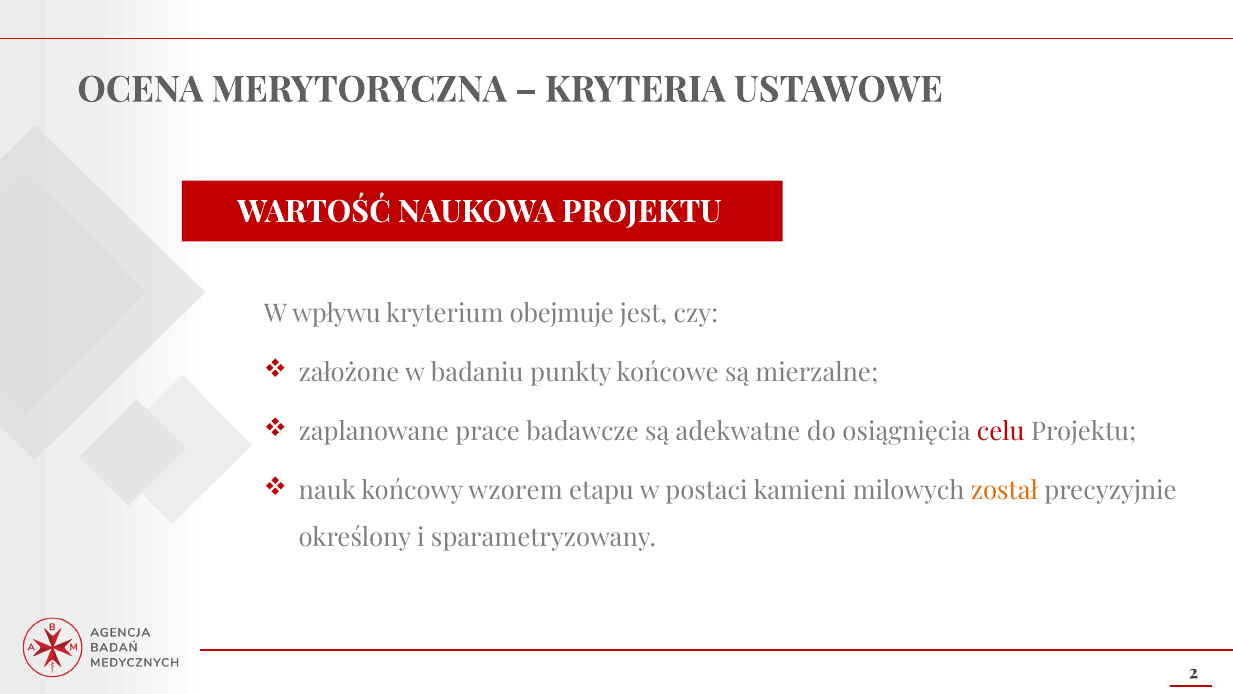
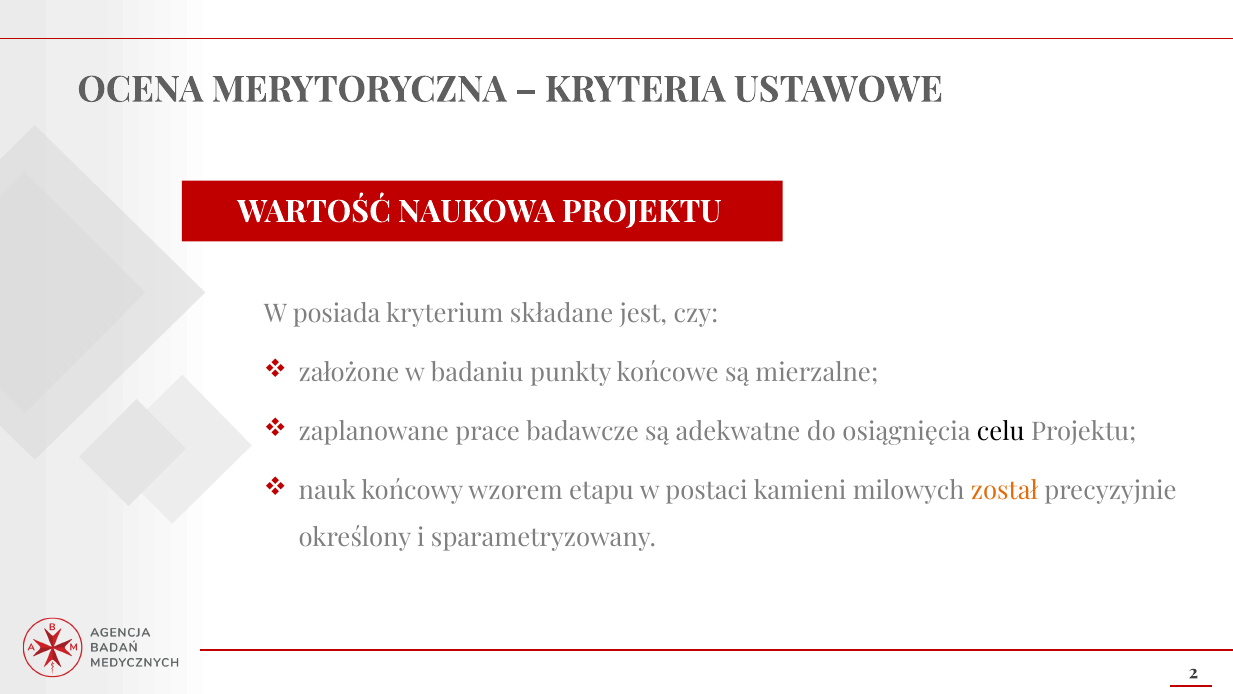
wpływu: wpływu -> posiada (337, 314)
obejmuje: obejmuje -> składane (562, 314)
celu colour: red -> black (1001, 432)
